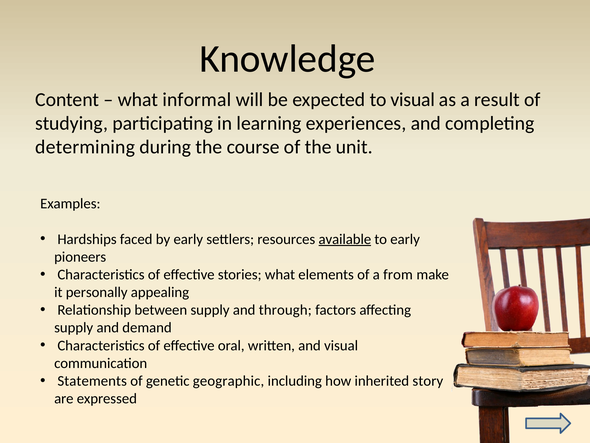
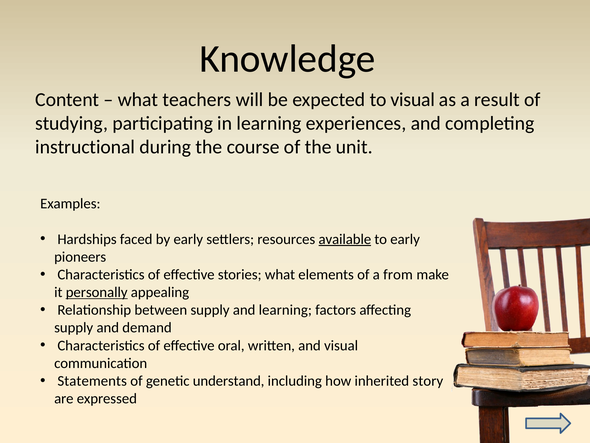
informal: informal -> teachers (197, 100)
determining: determining -> instructional (85, 147)
personally underline: none -> present (97, 292)
and through: through -> learning (285, 310)
geographic: geographic -> understand (229, 380)
